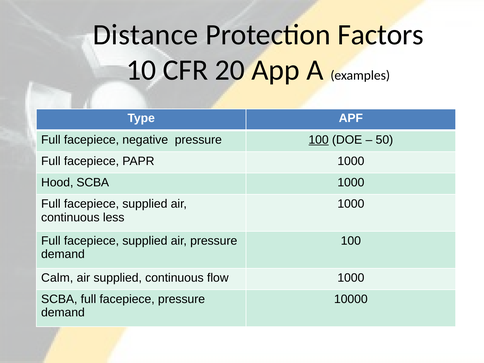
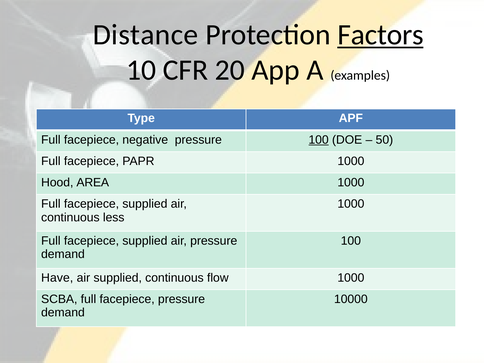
Factors underline: none -> present (381, 35)
Hood SCBA: SCBA -> AREA (93, 182)
Calm: Calm -> Have (57, 278)
